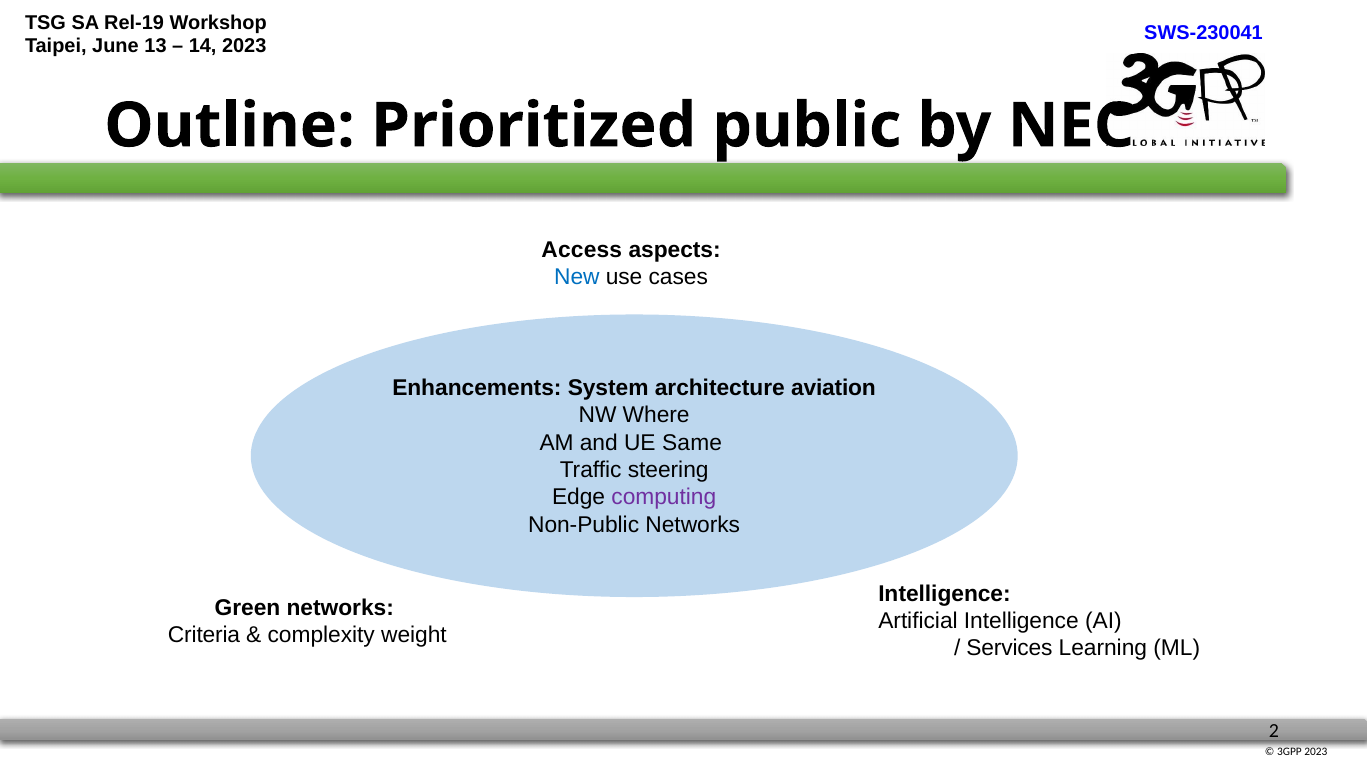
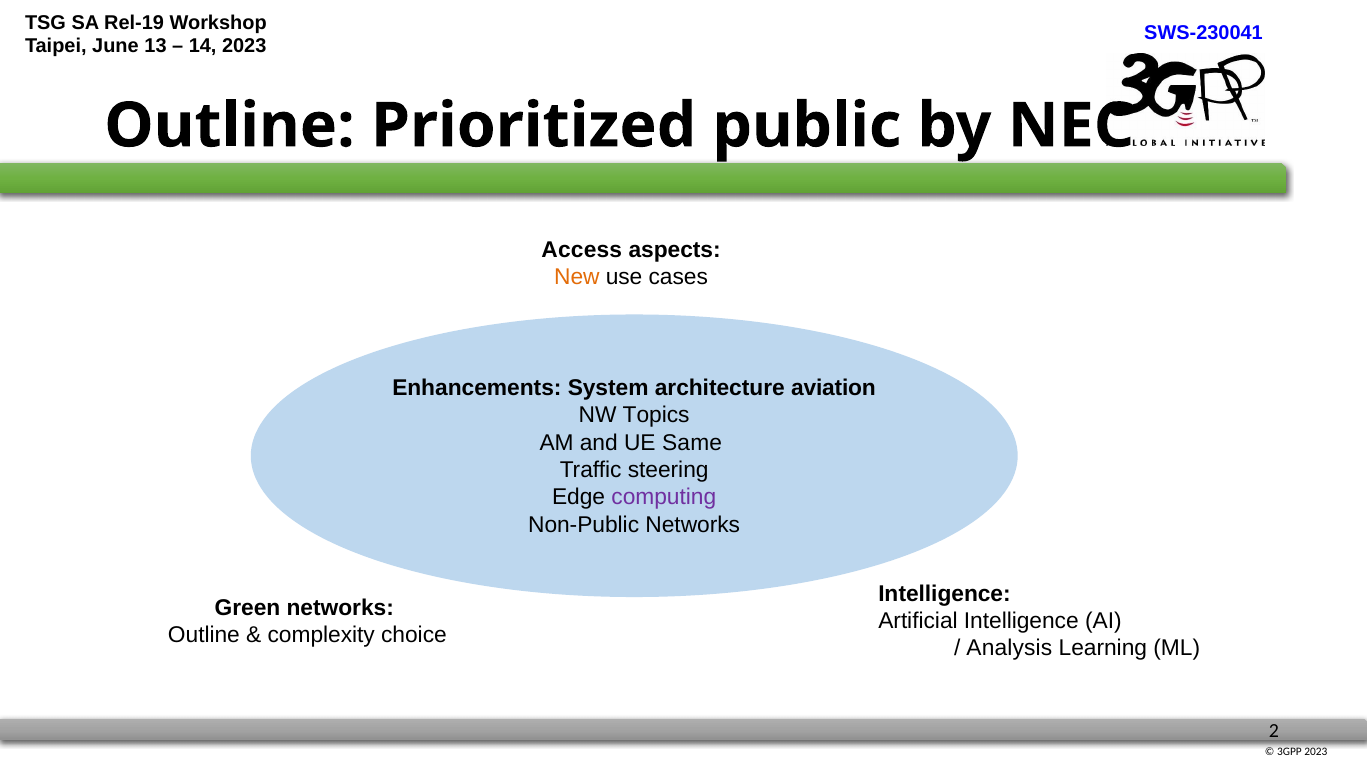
New colour: blue -> orange (577, 277)
Where: Where -> Topics (656, 415)
Criteria: Criteria -> Outline (204, 635)
weight: weight -> choice (414, 635)
Services: Services -> Analysis (1009, 648)
